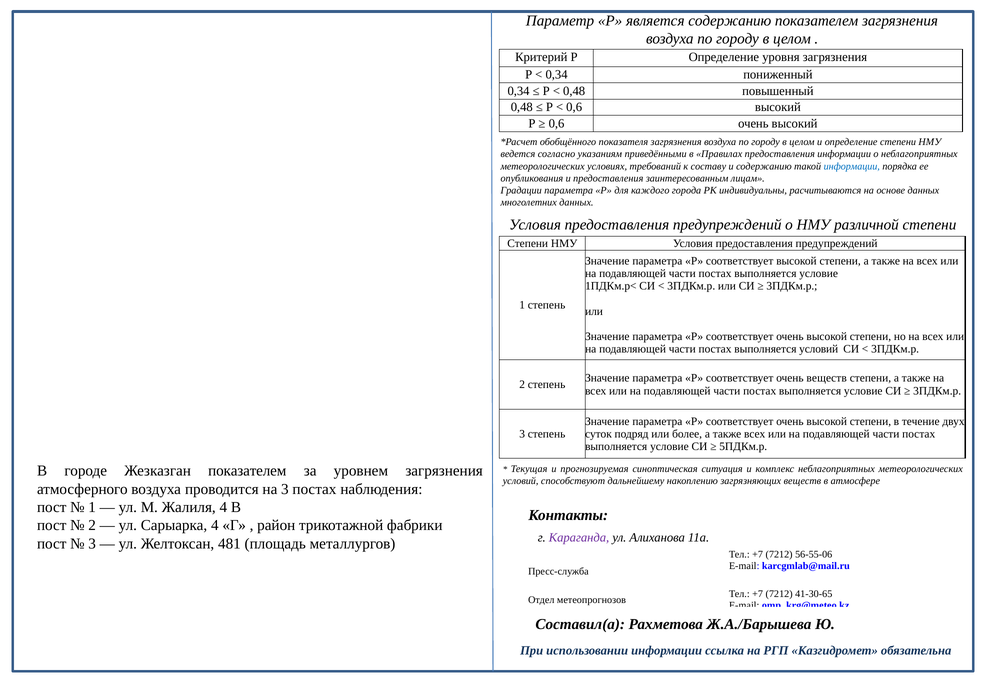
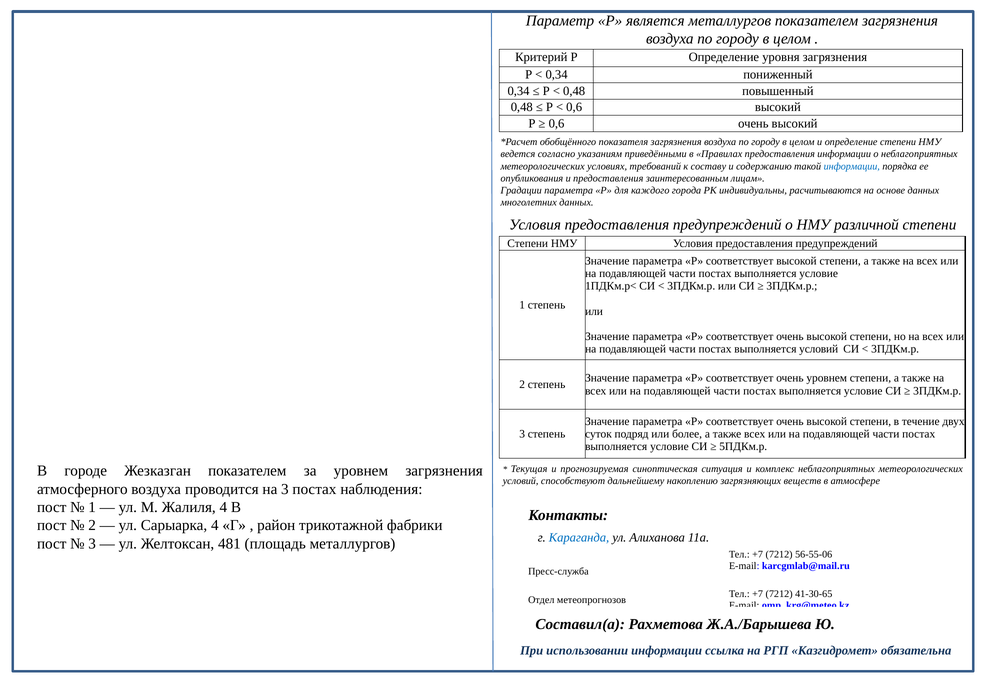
является содержанию: содержанию -> металлургов (730, 21)
очень веществ: веществ -> уровнем (827, 378)
Караганда colour: purple -> blue (579, 537)
